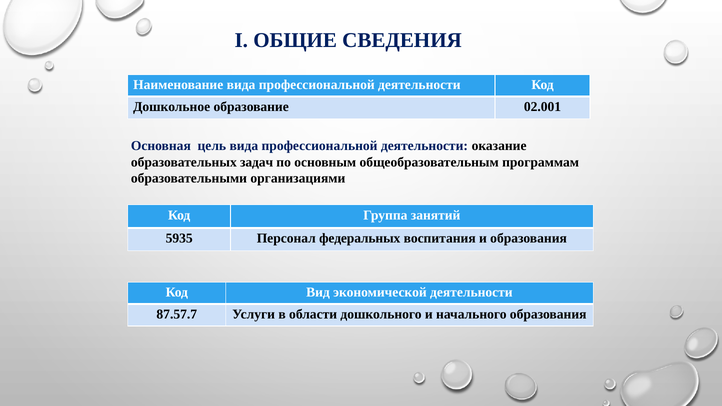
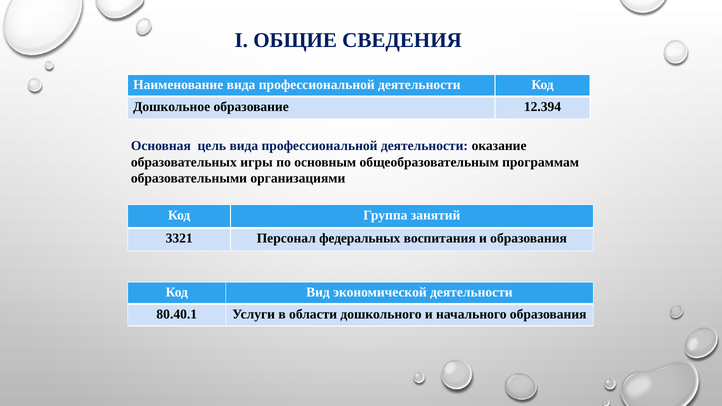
02.001: 02.001 -> 12.394 (543, 107)
задач: задач -> игры (257, 162)
5935: 5935 -> 3321 (179, 238)
87.57.7: 87.57.7 -> 80.40.1 (177, 315)
